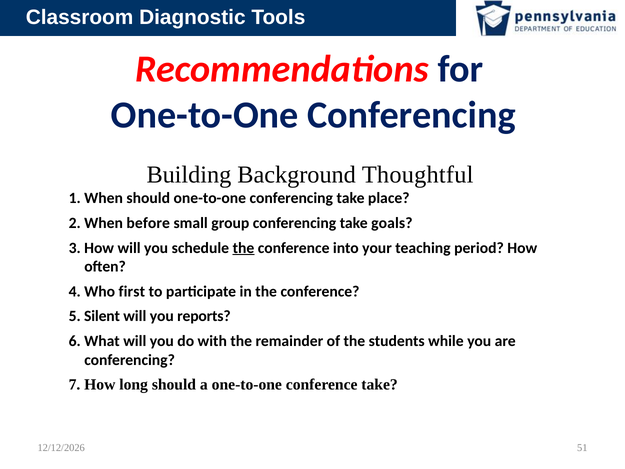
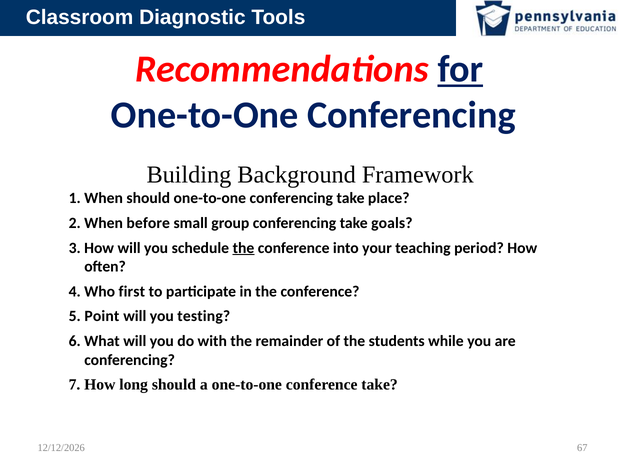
for underline: none -> present (460, 69)
Thoughtful: Thoughtful -> Framework (418, 175)
Silent: Silent -> Point (102, 316)
reports: reports -> testing (204, 316)
51: 51 -> 67 (582, 448)
